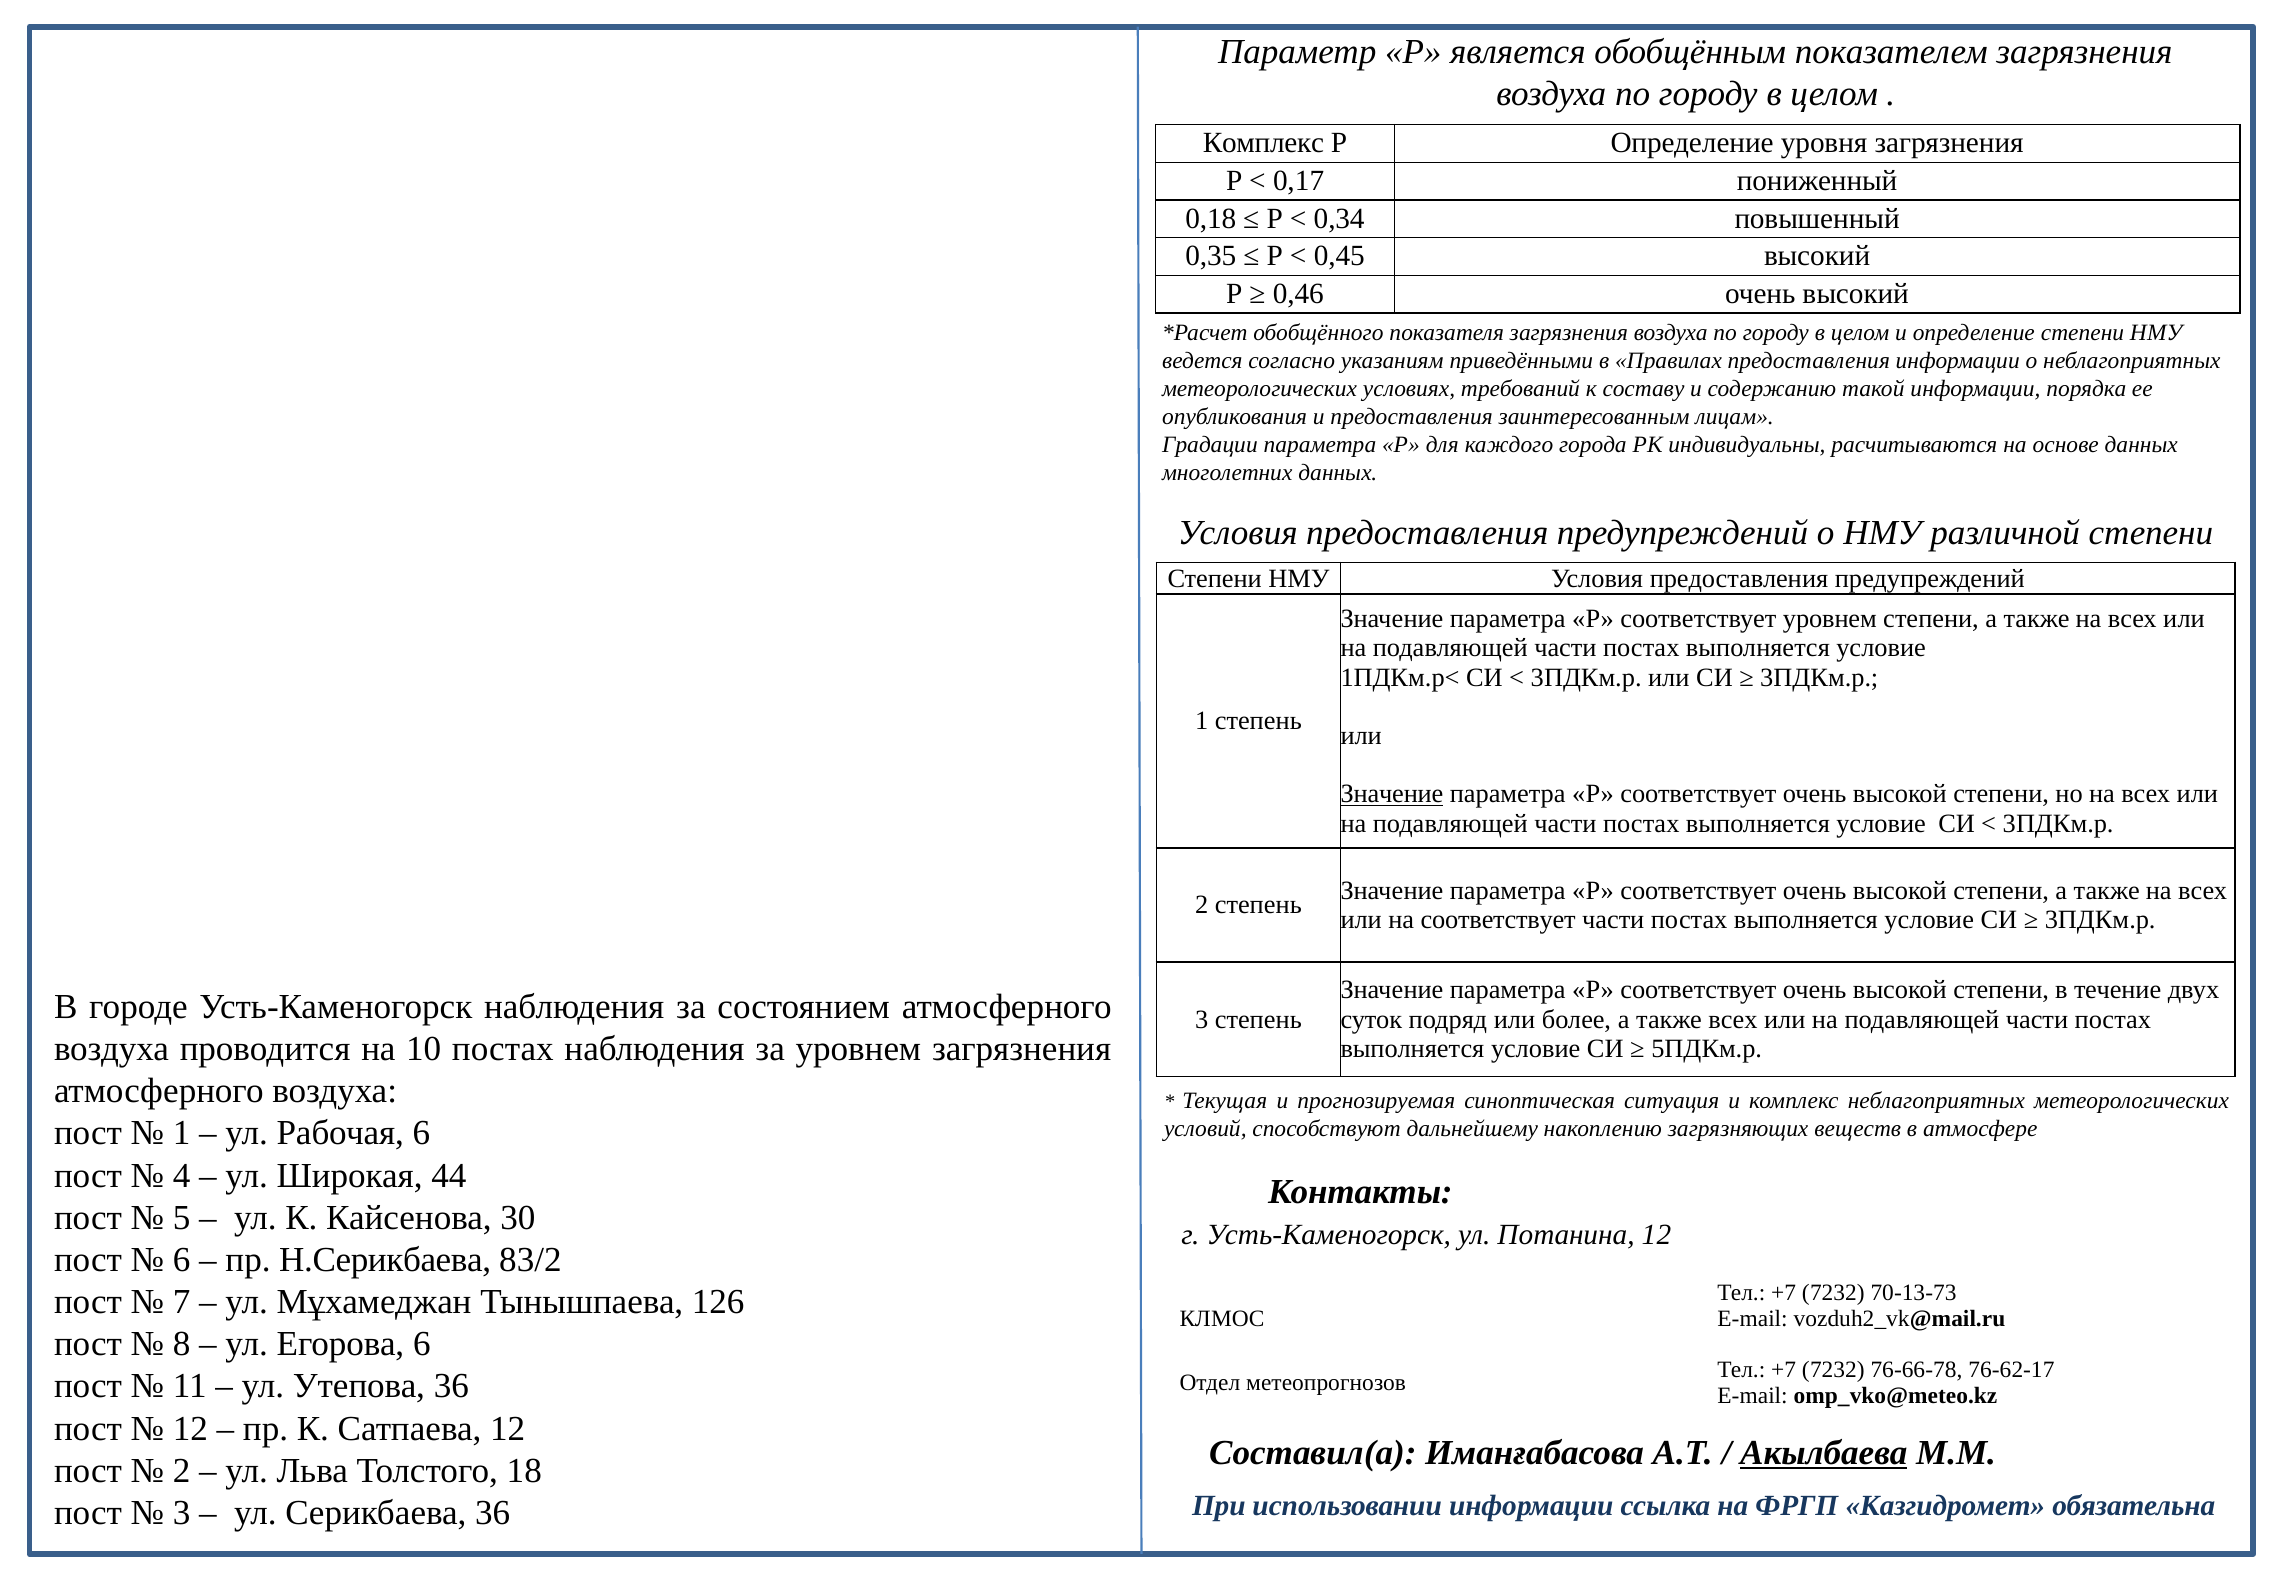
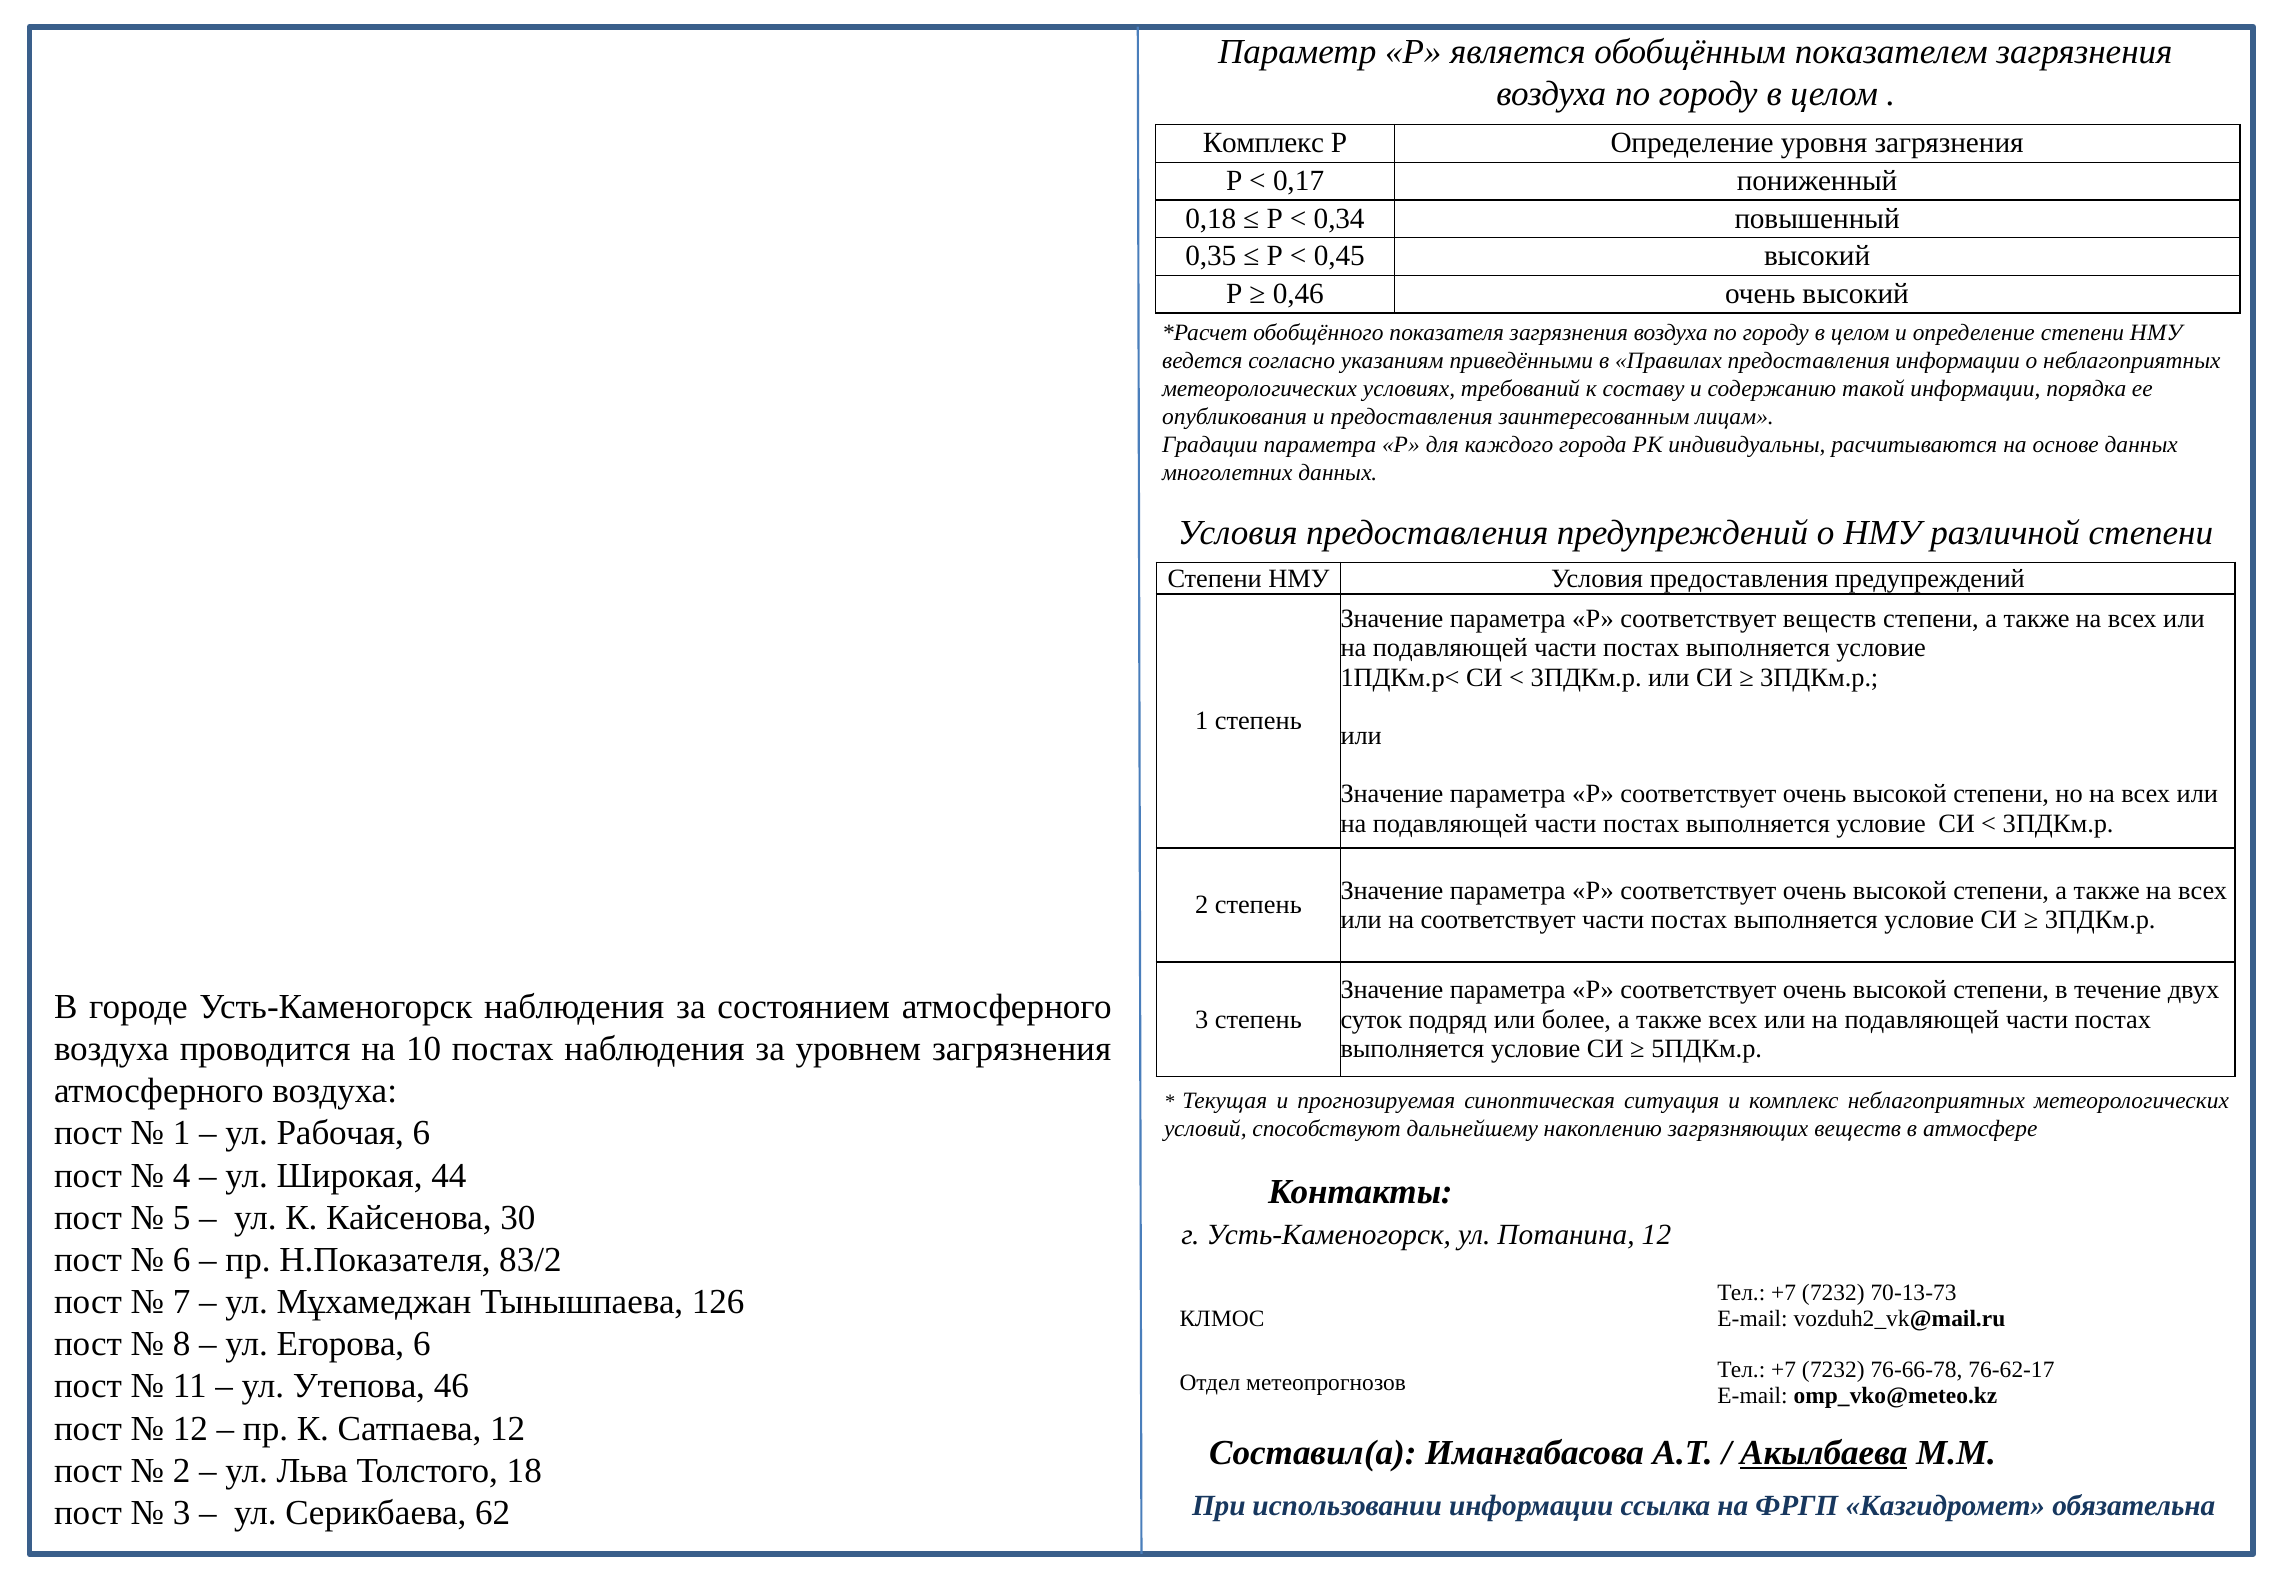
соответствует уровнем: уровнем -> веществ (1830, 619)
Значение underline: present -> none (1392, 794)
Н.Серикбаева: Н.Серикбаева -> Н.Показателя (385, 1259)
Утепова 36: 36 -> 46 (451, 1386)
Серикбаева 36: 36 -> 62 (493, 1512)
